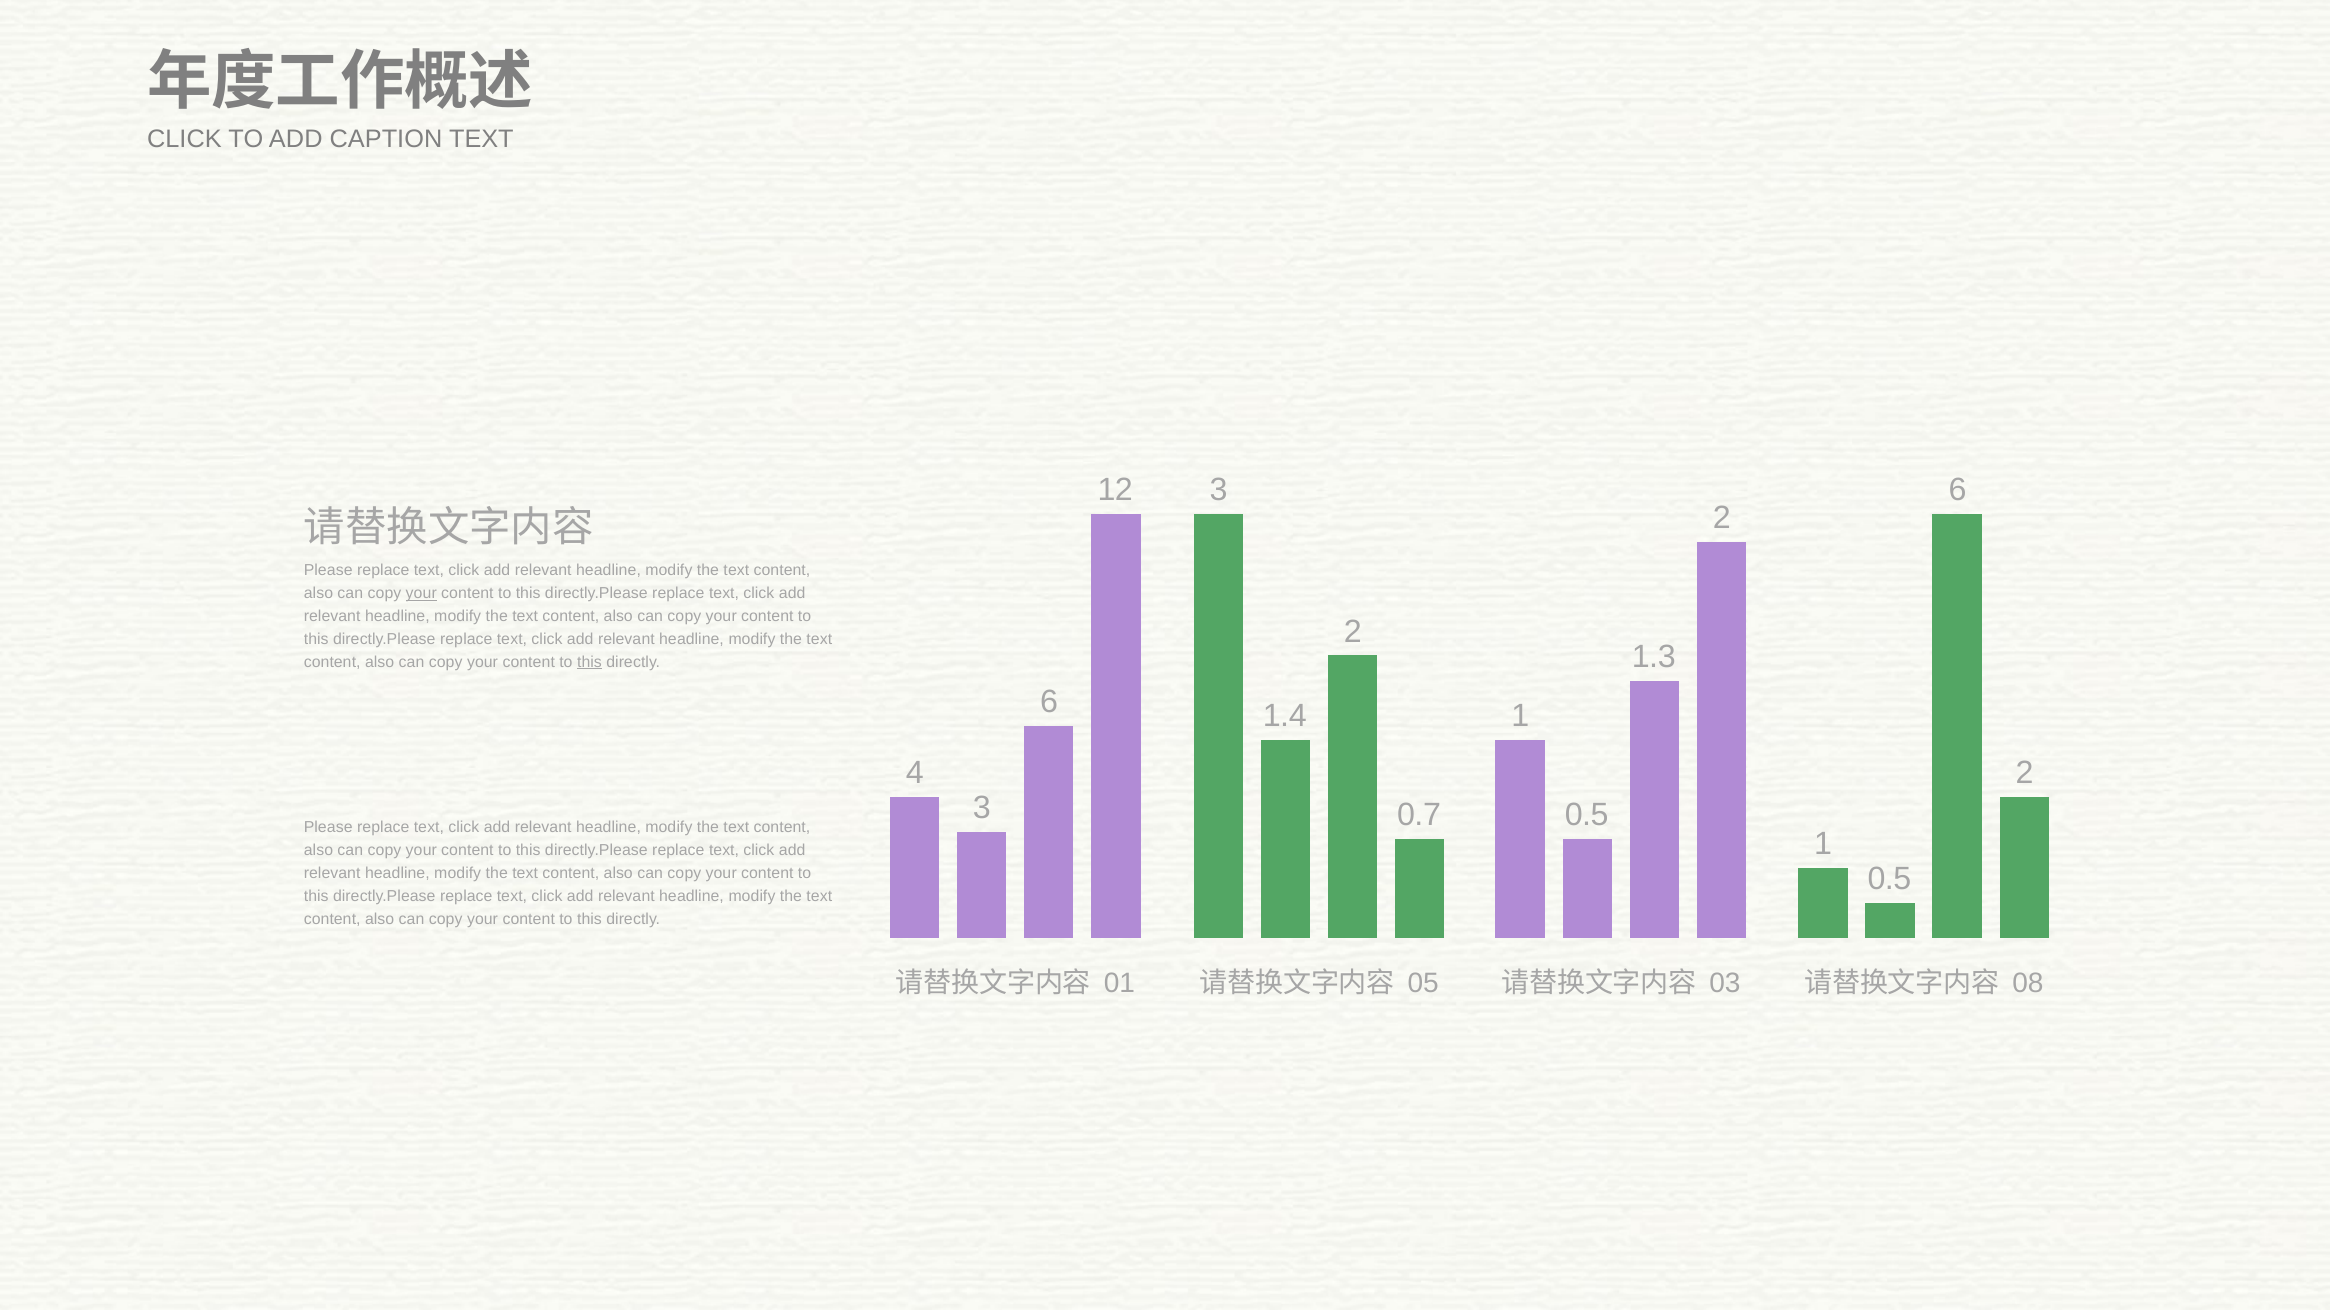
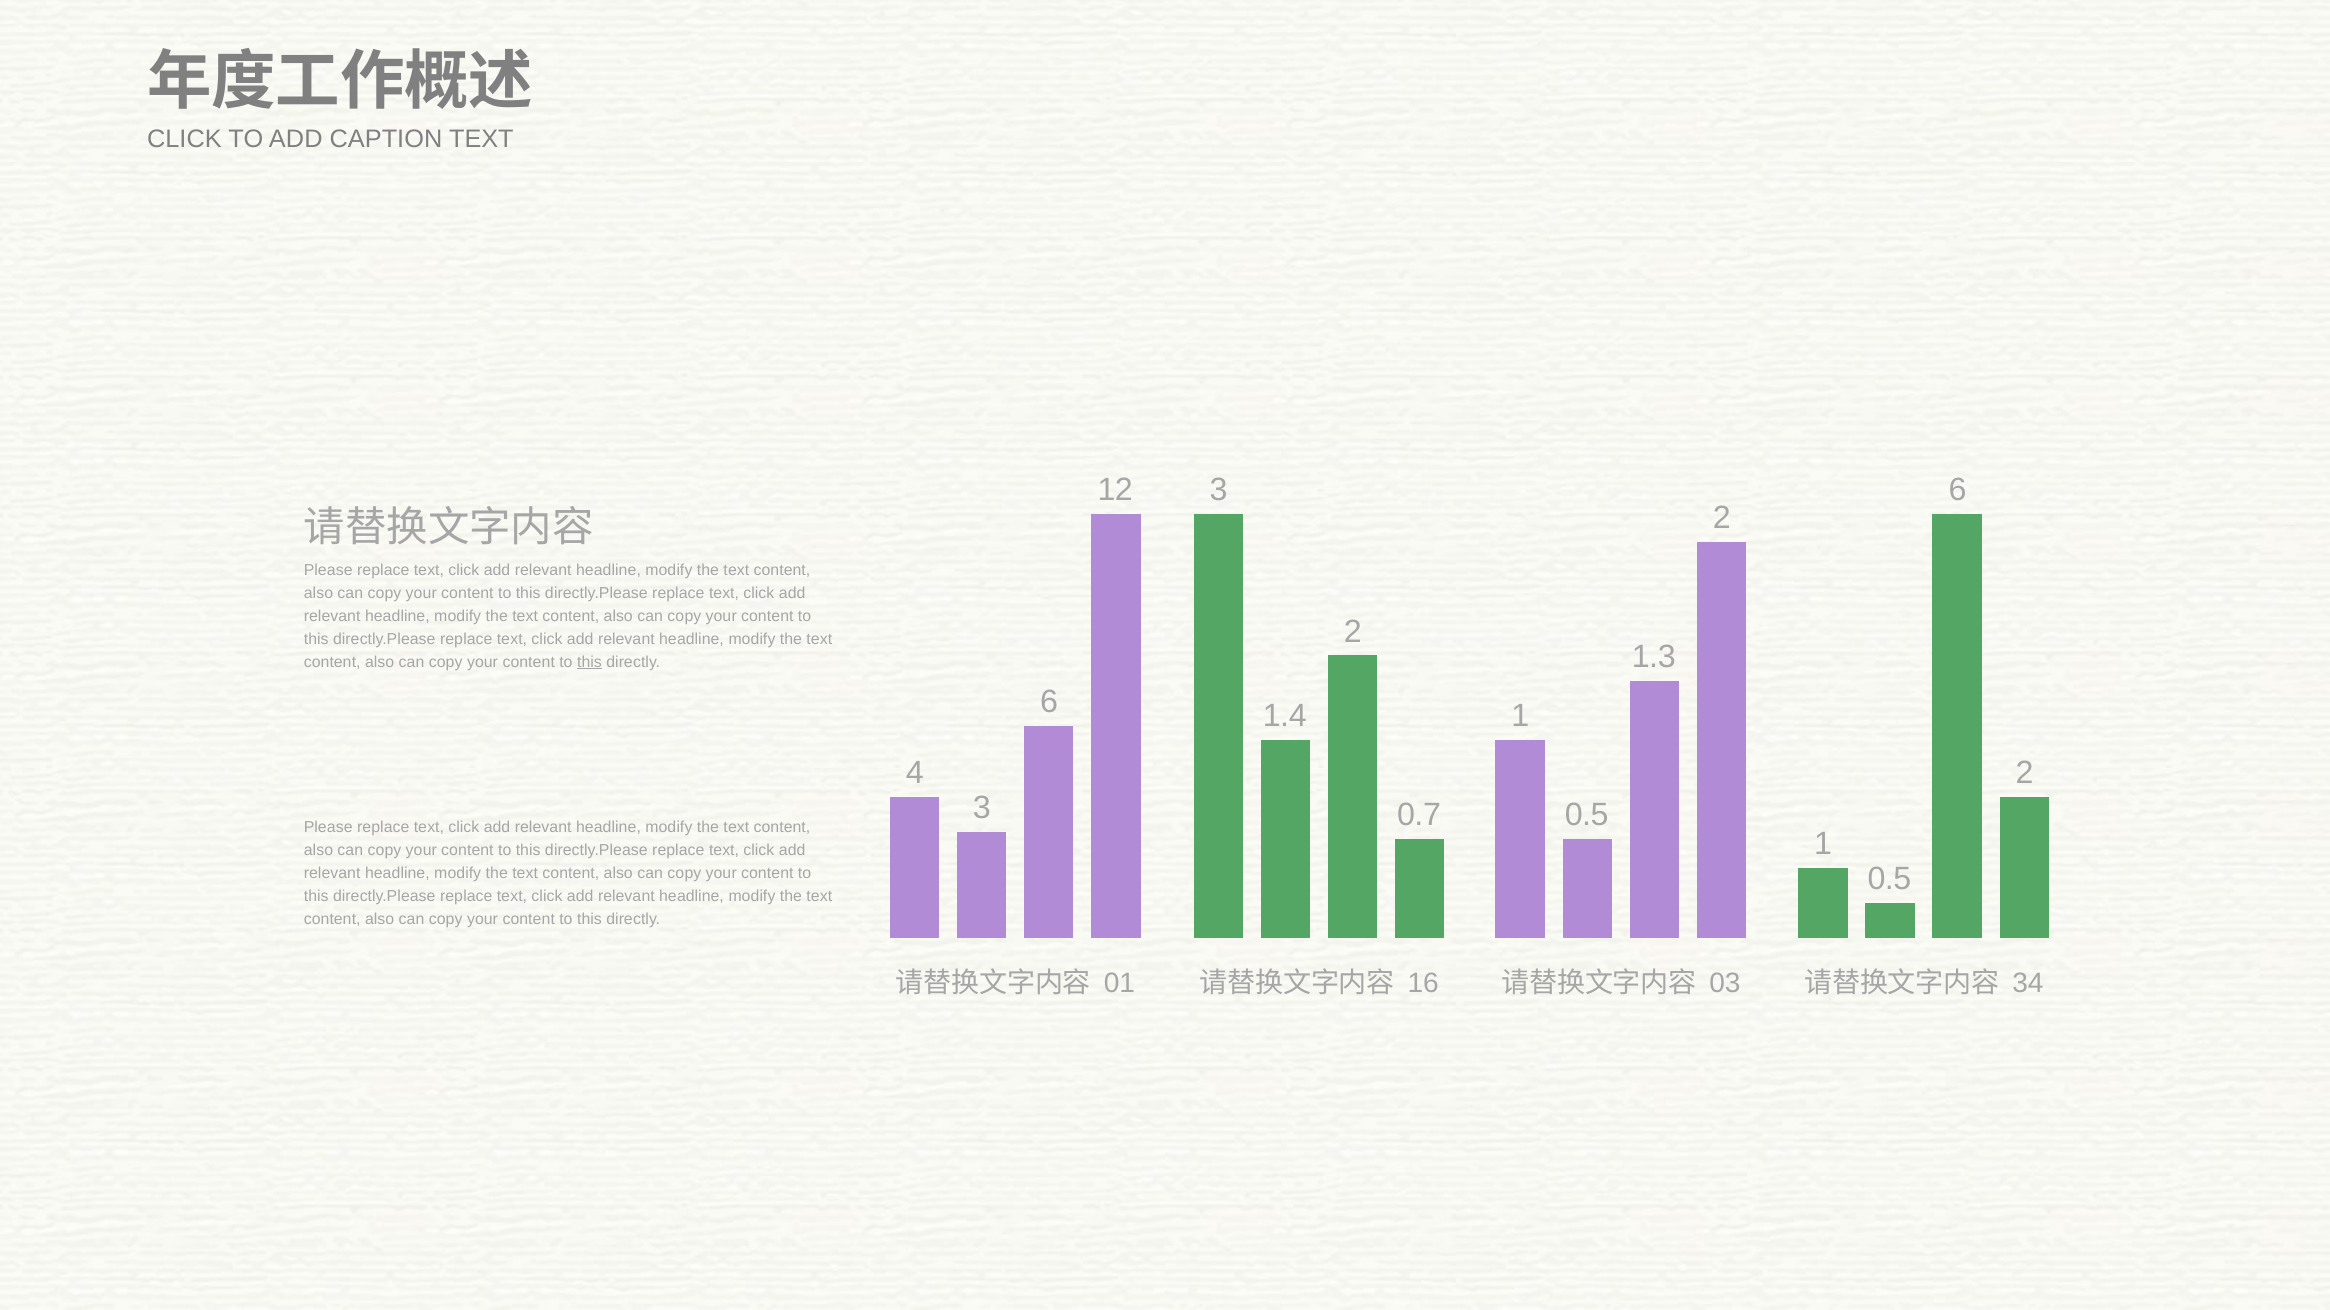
your underline: present -> none (421, 593)
05: 05 -> 16 (1423, 984)
08: 08 -> 34 (2028, 984)
